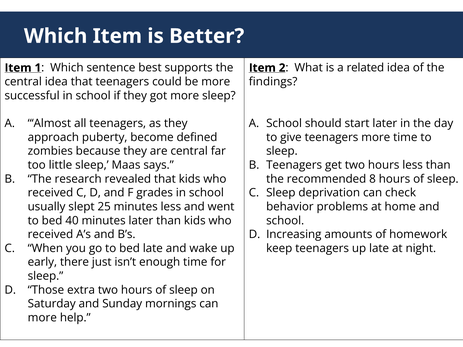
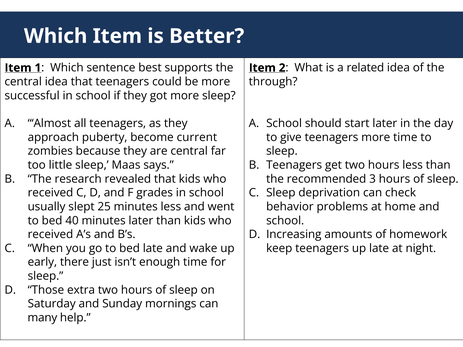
findings: findings -> through (273, 82)
defined: defined -> current (197, 137)
8: 8 -> 3 (373, 179)
more: more -> many (42, 318)
